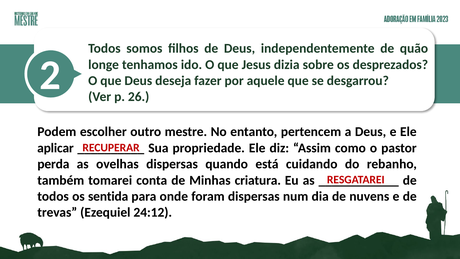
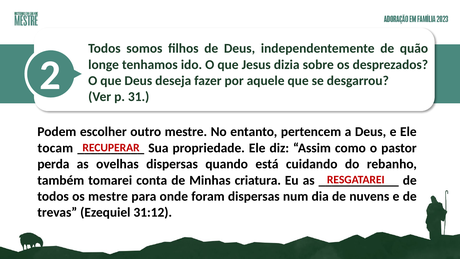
26: 26 -> 31 (139, 97)
aplicar: aplicar -> tocam (55, 148)
os sentida: sentida -> mestre (108, 196)
24:12: 24:12 -> 31:12 (153, 212)
